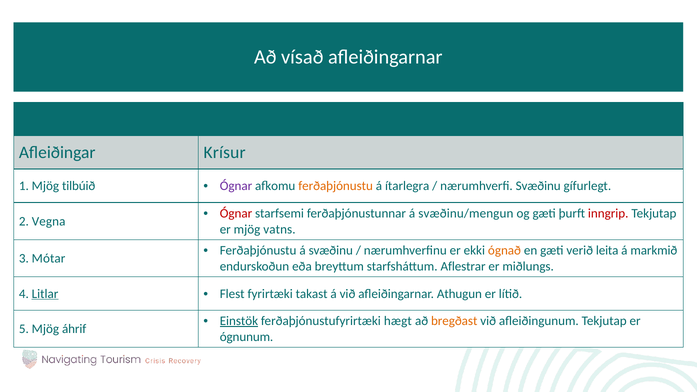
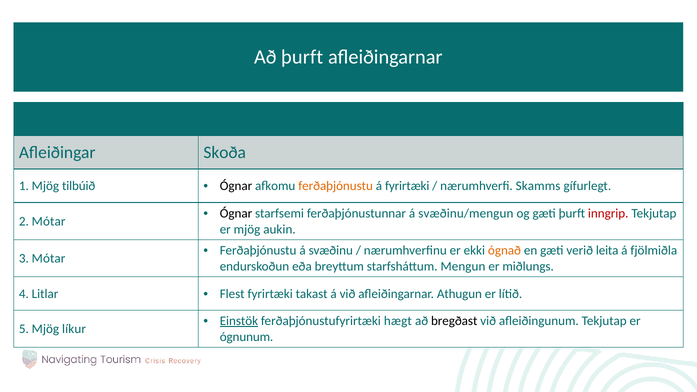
Að vísað: vísað -> þurft (302, 57)
Krísur: Krísur -> Skoða (225, 152)
Ógnar colour: purple -> black (236, 186)
á ítarlegra: ítarlegra -> fyrirtæki (407, 186)
nærumhverfi Svæðinu: Svæðinu -> Skamms (538, 186)
Ógnar colour: red -> black (236, 213)
2 Vegna: Vegna -> Mótar (49, 221)
vatns: vatns -> aukin (279, 229)
markmið: markmið -> fjölmiðla (654, 250)
Aflestrar: Aflestrar -> Mengun (463, 266)
Litlar underline: present -> none (45, 294)
bregðast colour: orange -> black (454, 321)
áhrif: áhrif -> líkur (74, 329)
